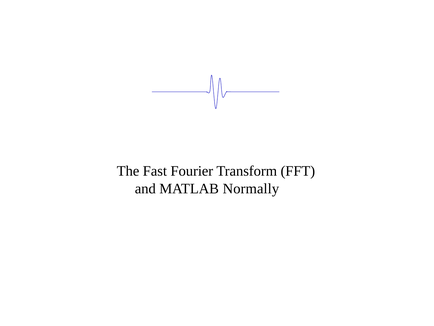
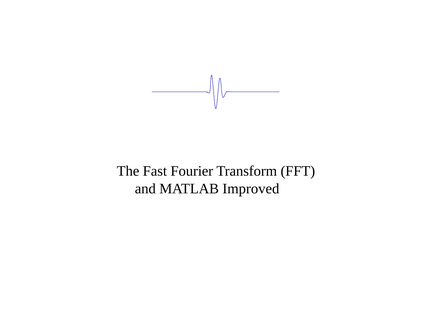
Normally: Normally -> Improved (251, 188)
